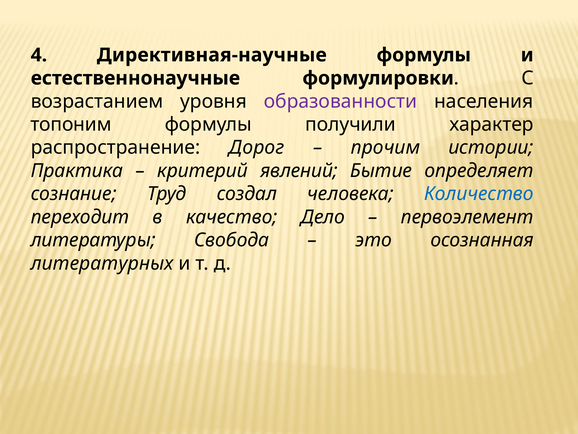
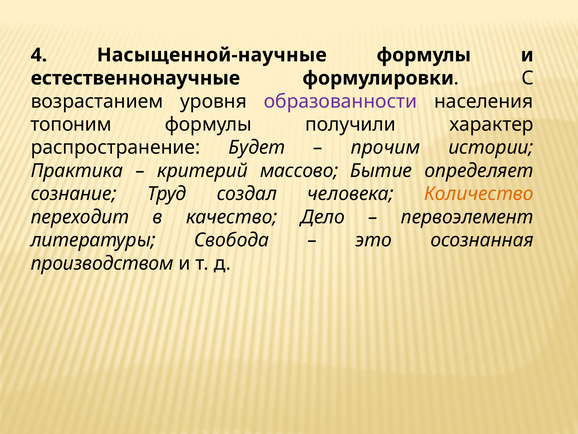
Директивная-научные: Директивная-научные -> Насыщенной-научные (212, 55)
Дорог: Дорог -> Будет (257, 147)
явлений: явлений -> массово (299, 171)
Количество colour: blue -> orange (479, 194)
литературных: литературных -> производством (102, 263)
